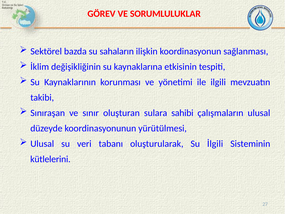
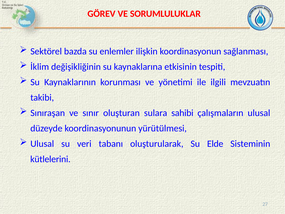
sahaların: sahaların -> enlemler (117, 51)
İlgili: İlgili -> Elde (215, 144)
